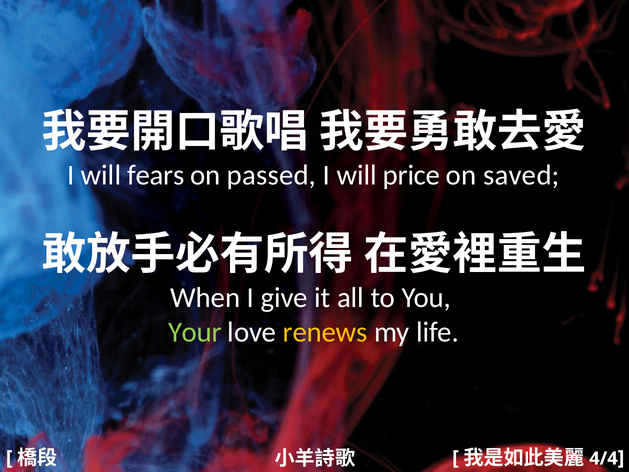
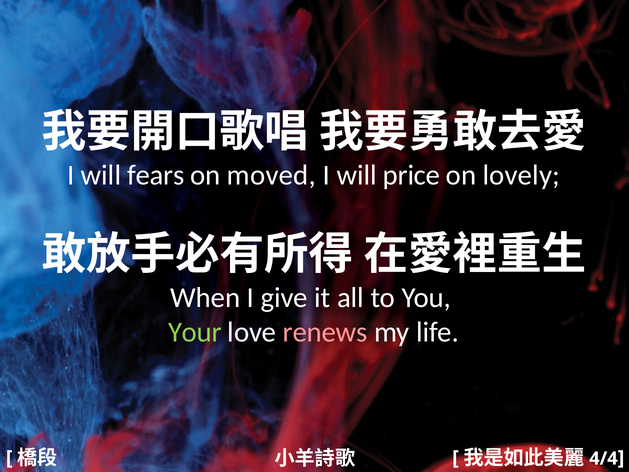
passed: passed -> moved (271, 175)
saved: saved -> lovely (521, 175)
renews colour: yellow -> pink (325, 332)
